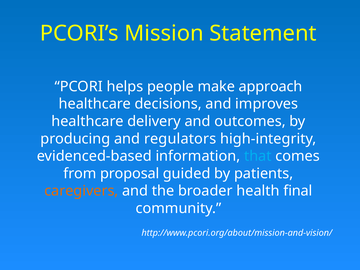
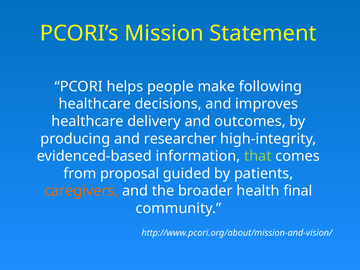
approach: approach -> following (270, 87)
regulators: regulators -> researcher (180, 139)
that colour: light blue -> light green (258, 156)
